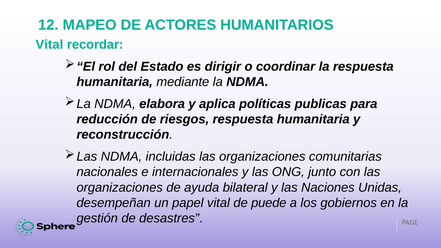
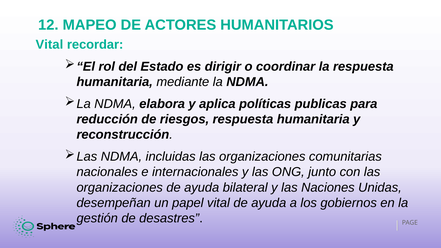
vital de puede: puede -> ayuda (269, 203)
